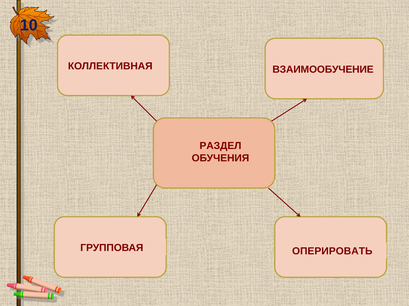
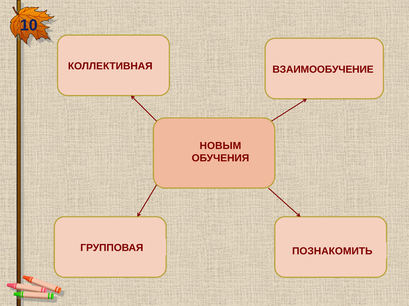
РАЗДЕЛ: РАЗДЕЛ -> НОВЫМ (220, 146)
ОПЕРИРОВАТЬ: ОПЕРИРОВАТЬ -> ПОЗНАКОМИТЬ (332, 252)
